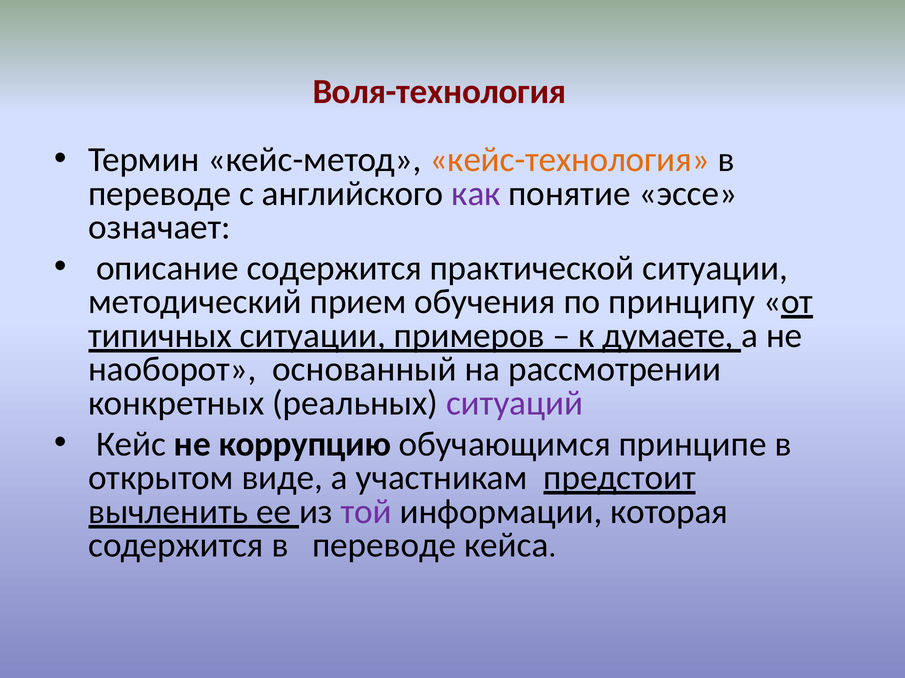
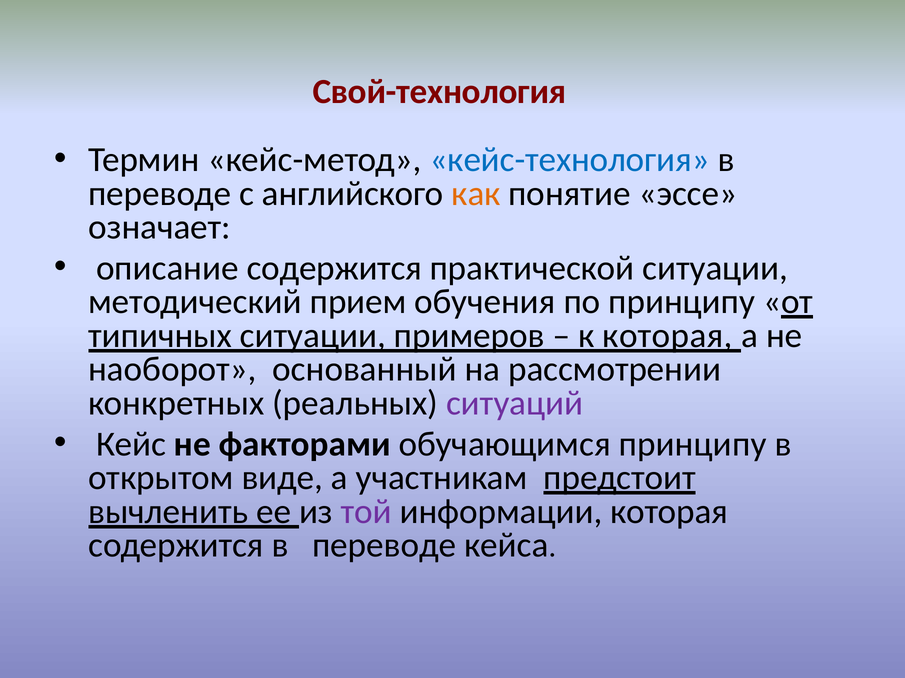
Воля-технология: Воля-технология -> Свой-технология (439, 92)
кейс-технология colour: orange -> blue (570, 160)
как colour: purple -> orange (476, 194)
к думаете: думаете -> которая (668, 336)
коррупцию: коррупцию -> факторами (305, 444)
обучающимся принципе: принципе -> принципу (693, 444)
